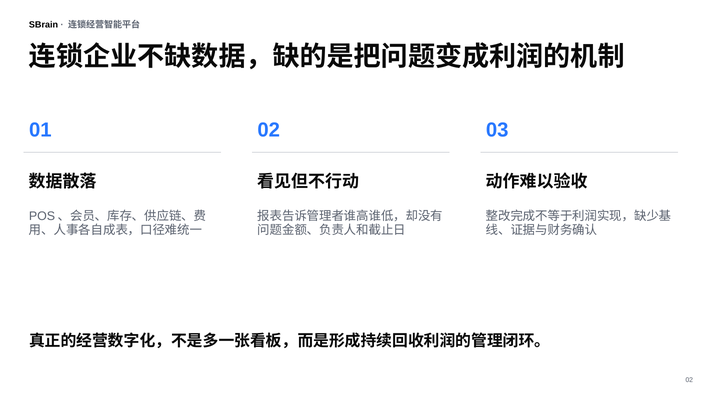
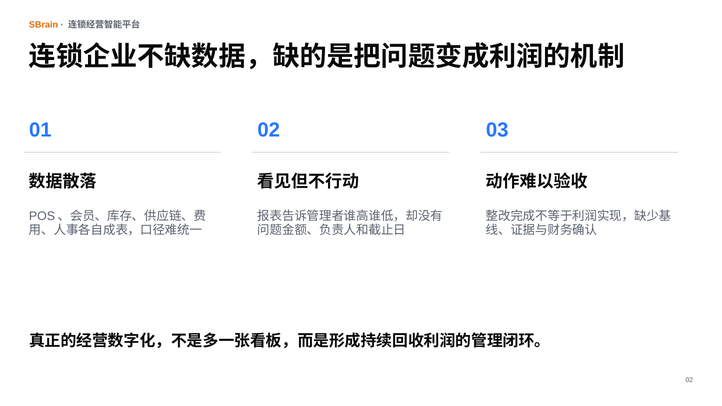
SBrain colour: black -> orange (44, 25)
